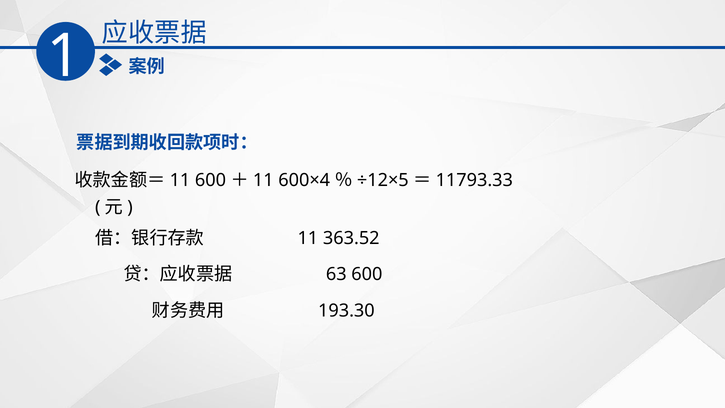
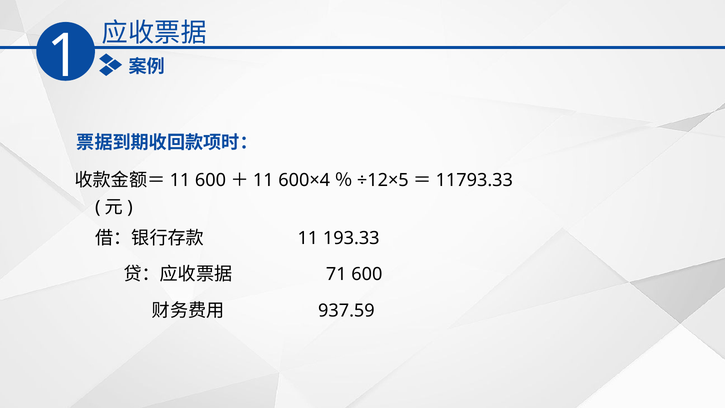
363.52: 363.52 -> 193.33 (351, 238)
63: 63 -> 71 (336, 274)
193.30: 193.30 -> 937.59 (346, 310)
